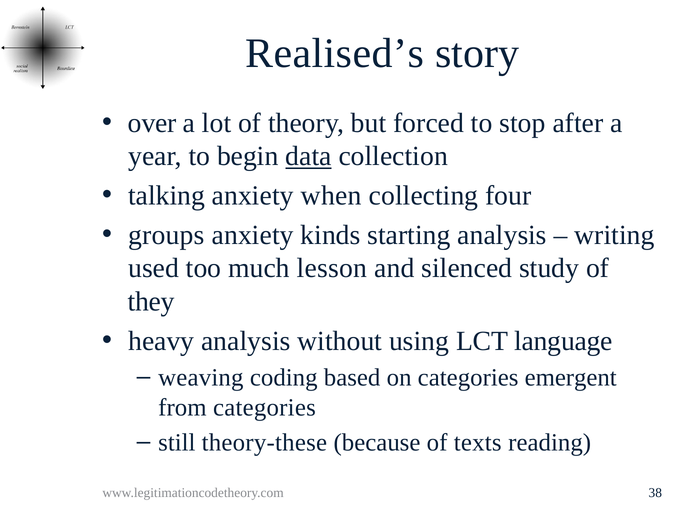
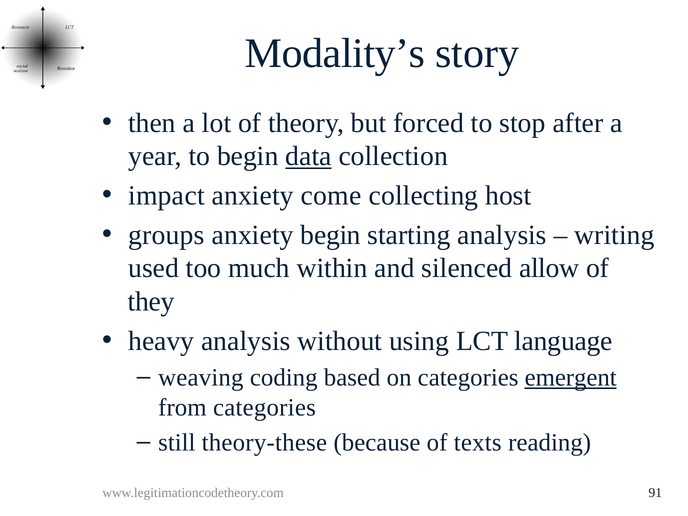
Realised’s: Realised’s -> Modality’s (335, 53)
over: over -> then (152, 123)
talking: talking -> impact (166, 196)
when: when -> come (331, 196)
four: four -> host (508, 196)
anxiety kinds: kinds -> begin (331, 235)
lesson: lesson -> within (332, 268)
study: study -> allow (549, 268)
emergent underline: none -> present (571, 378)
38: 38 -> 91 (655, 493)
